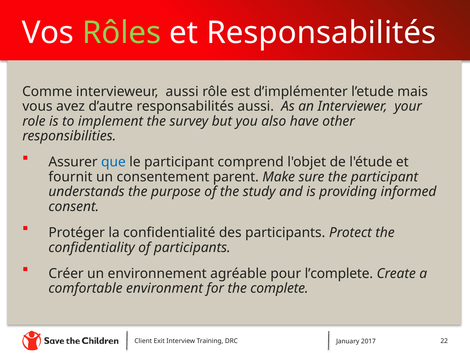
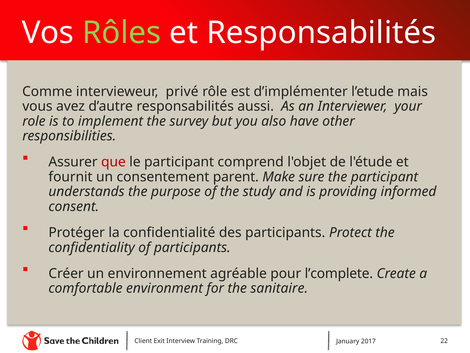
intervieweur aussi: aussi -> privé (182, 91)
que colour: blue -> red (113, 162)
complete: complete -> sanitaire (279, 288)
